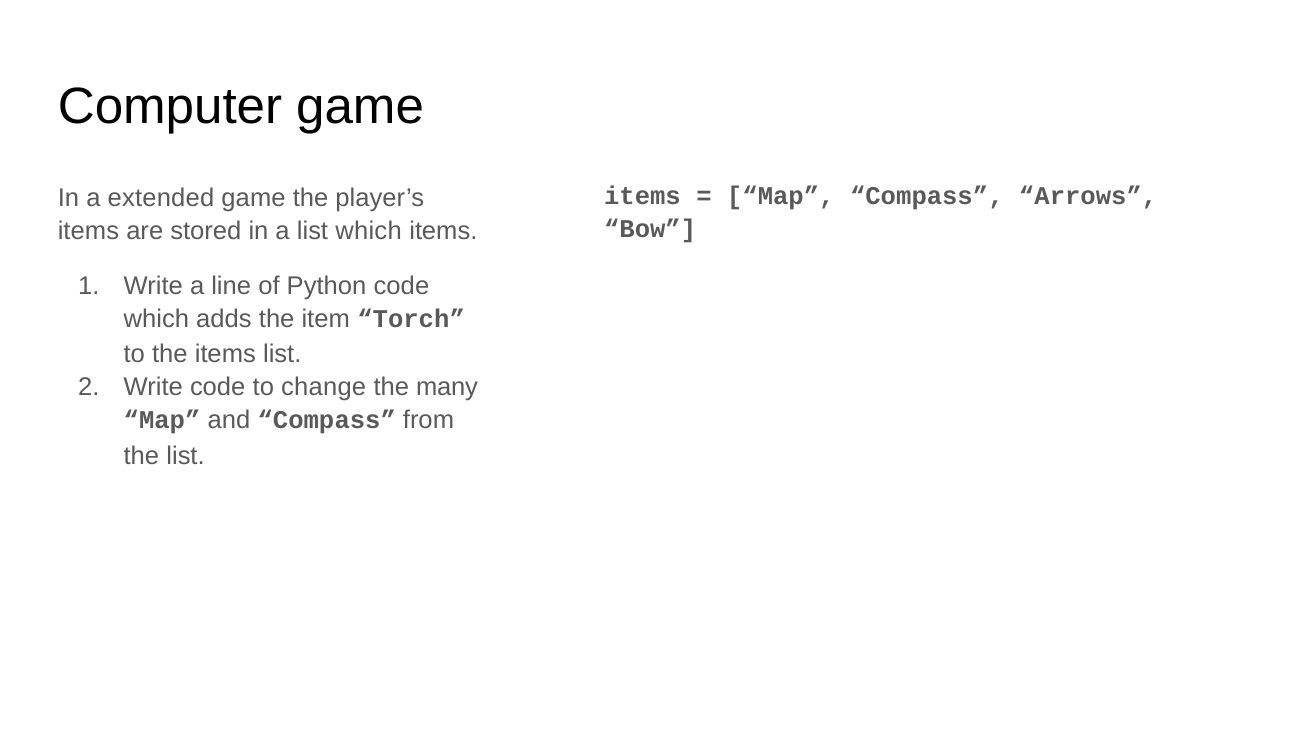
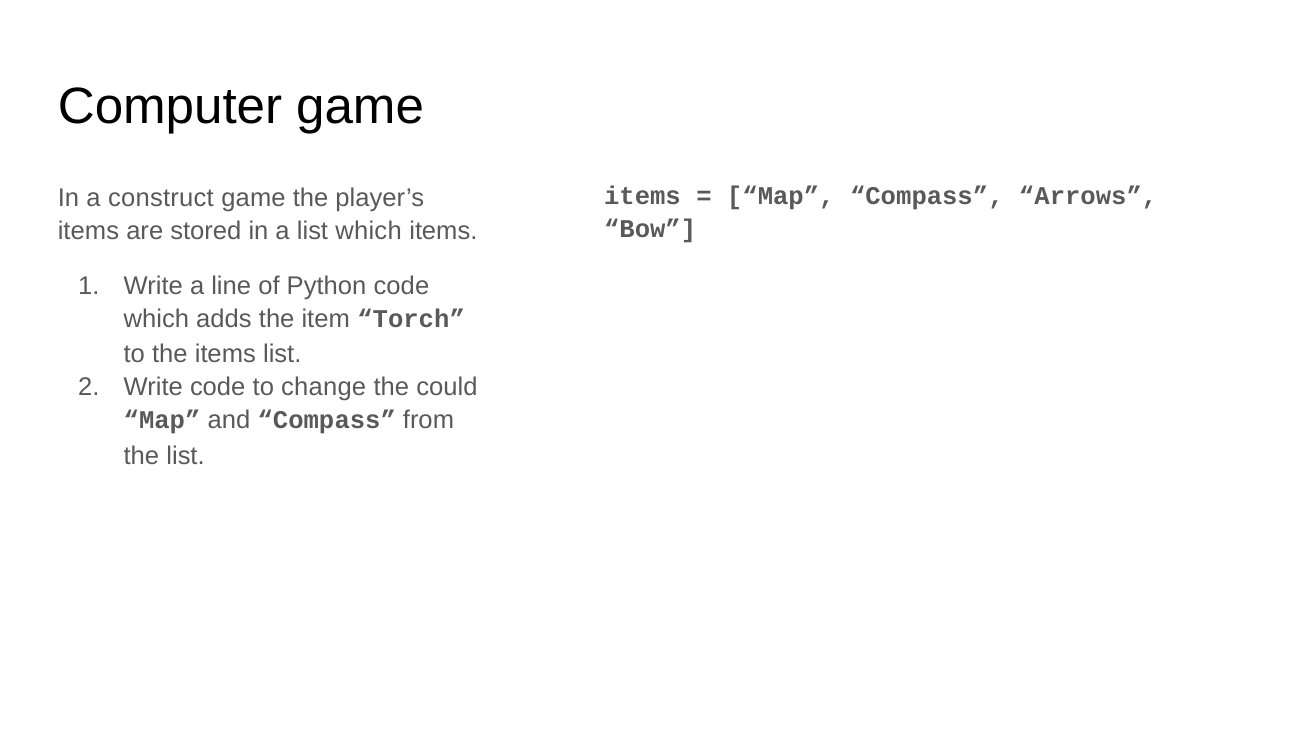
extended: extended -> construct (161, 198)
many: many -> could (447, 388)
